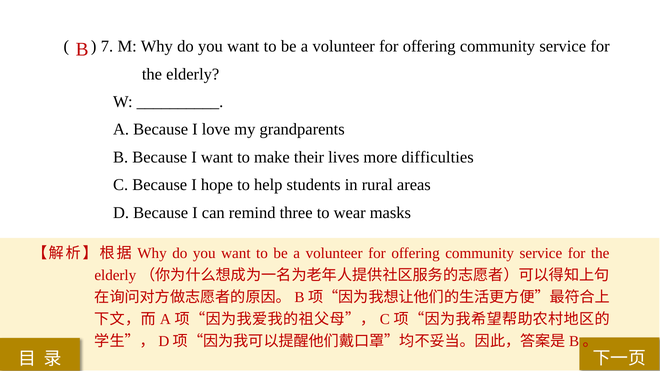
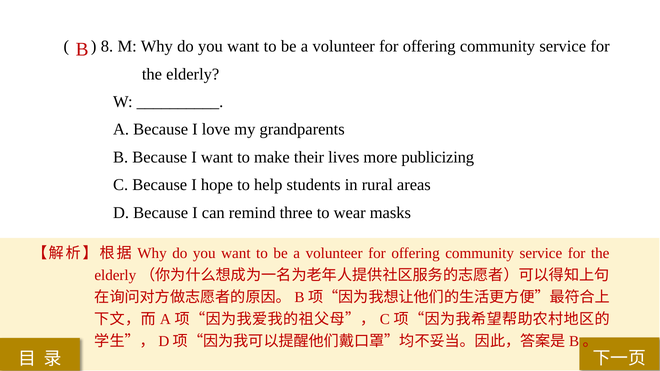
7: 7 -> 8 (107, 46)
difficulties: difficulties -> publicizing (438, 157)
